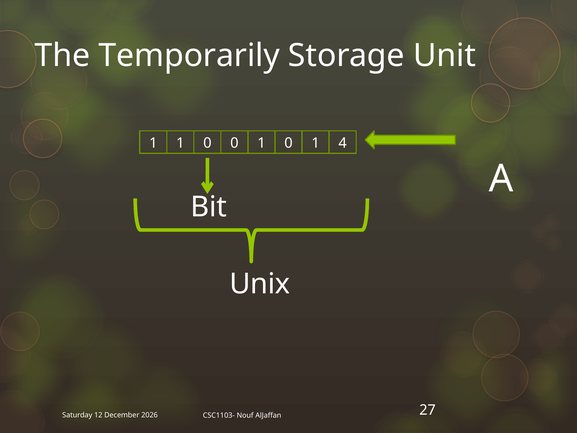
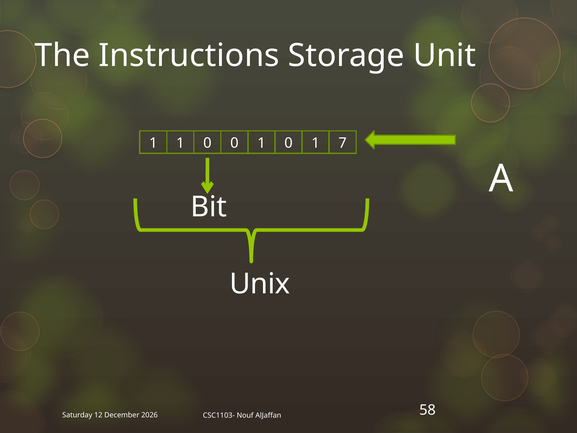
Temporarily: Temporarily -> Instructions (189, 56)
4: 4 -> 7 (343, 143)
27: 27 -> 58 (428, 410)
